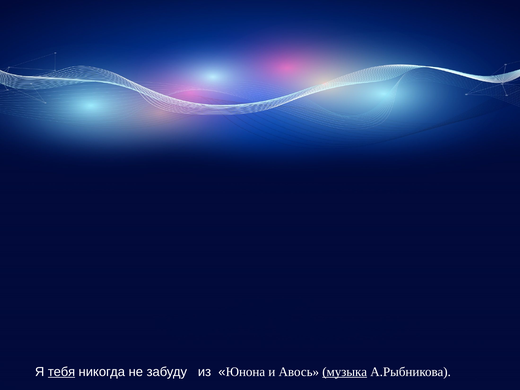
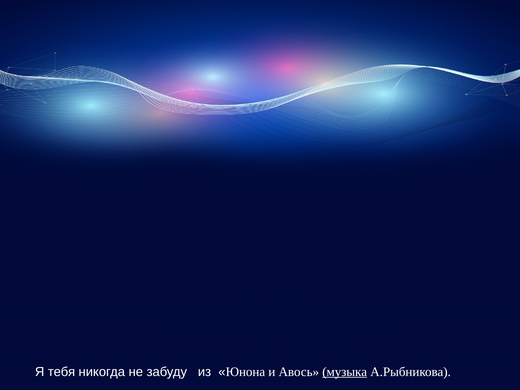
тебя underline: present -> none (62, 372)
